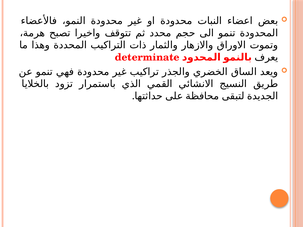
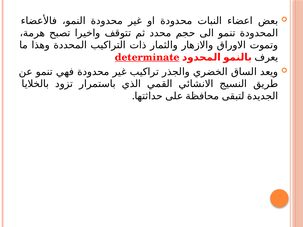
determinate underline: none -> present (147, 57)
